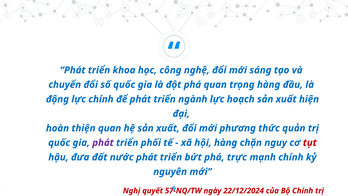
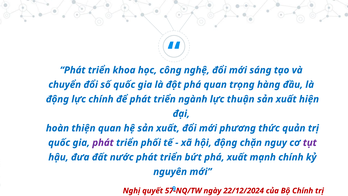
hoạch: hoạch -> thuận (241, 99)
hội hàng: hàng -> động (226, 143)
tụt colour: red -> purple (310, 143)
phá trực: trực -> xuất (237, 157)
